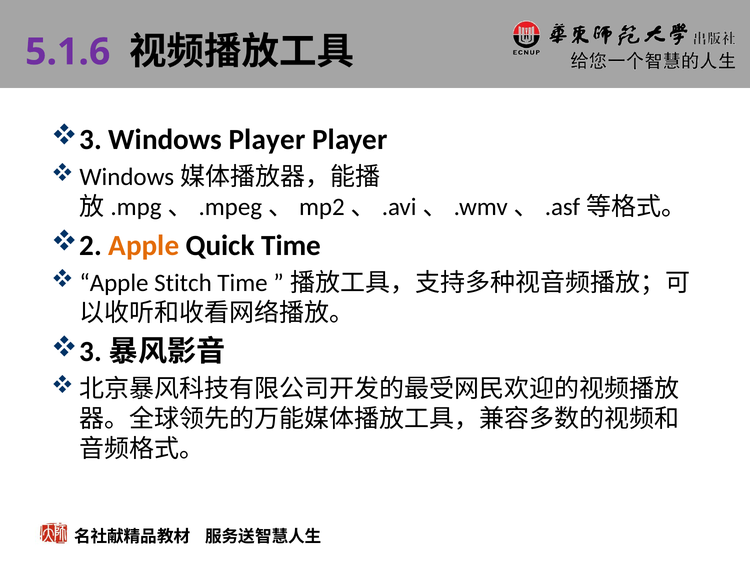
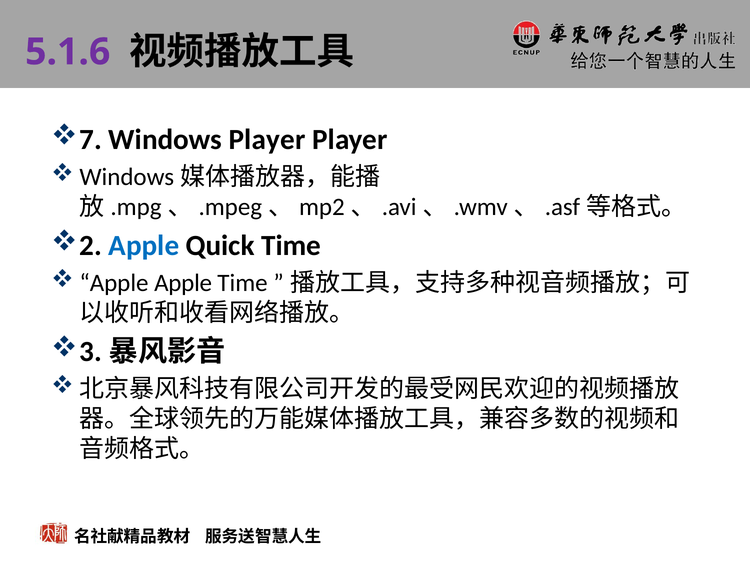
3: 3 -> 7 (91, 140)
Apple colour: orange -> blue (144, 246)
Apple Stitch: Stitch -> Apple (183, 283)
